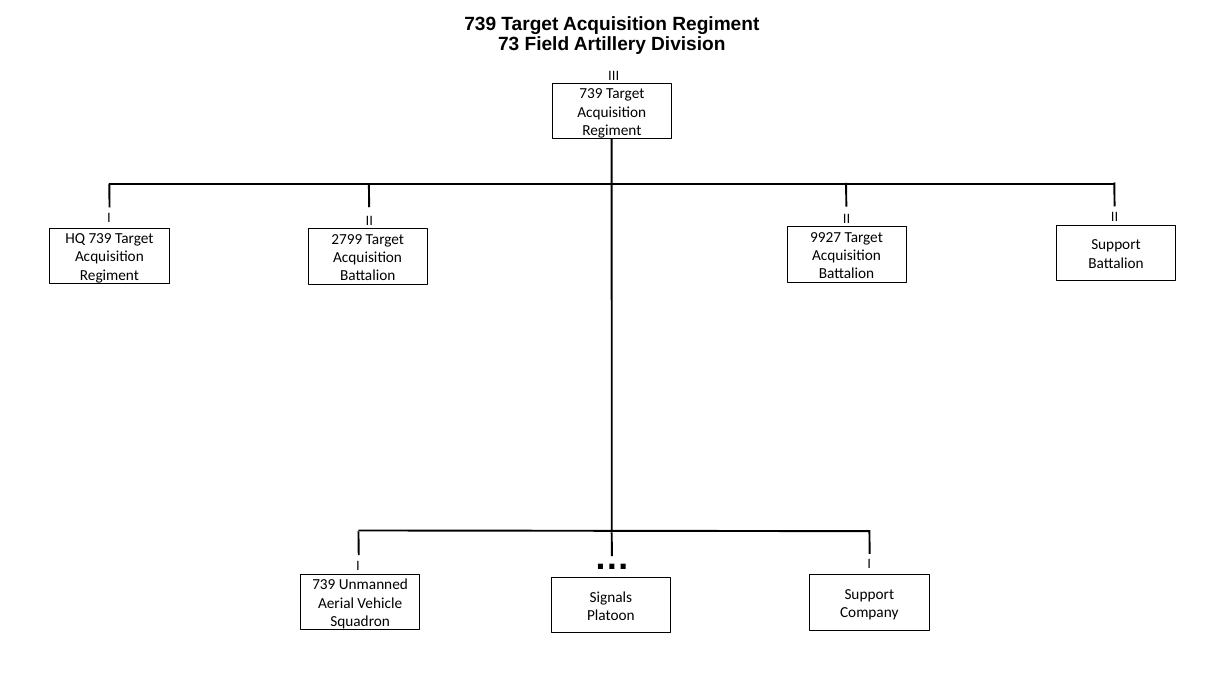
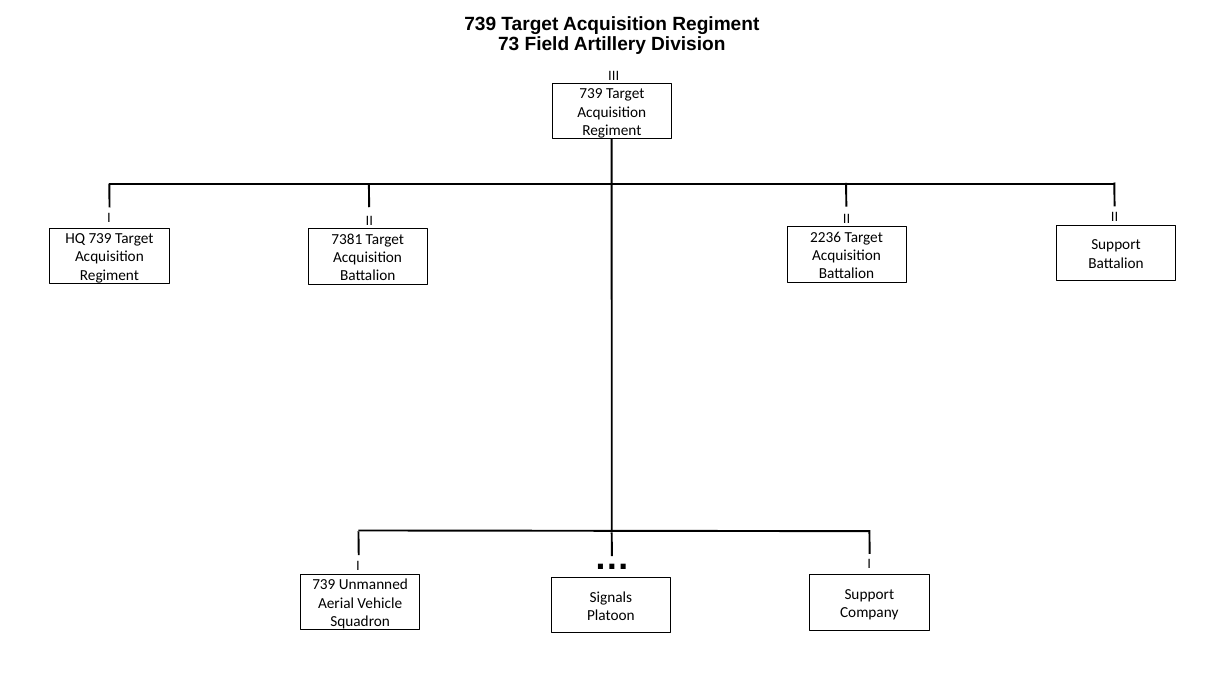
9927: 9927 -> 2236 (826, 237)
2799: 2799 -> 7381 (347, 239)
